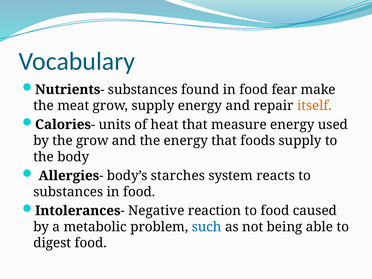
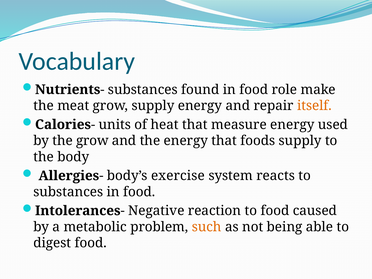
fear: fear -> role (284, 90)
starches: starches -> exercise (178, 176)
such colour: blue -> orange (207, 227)
